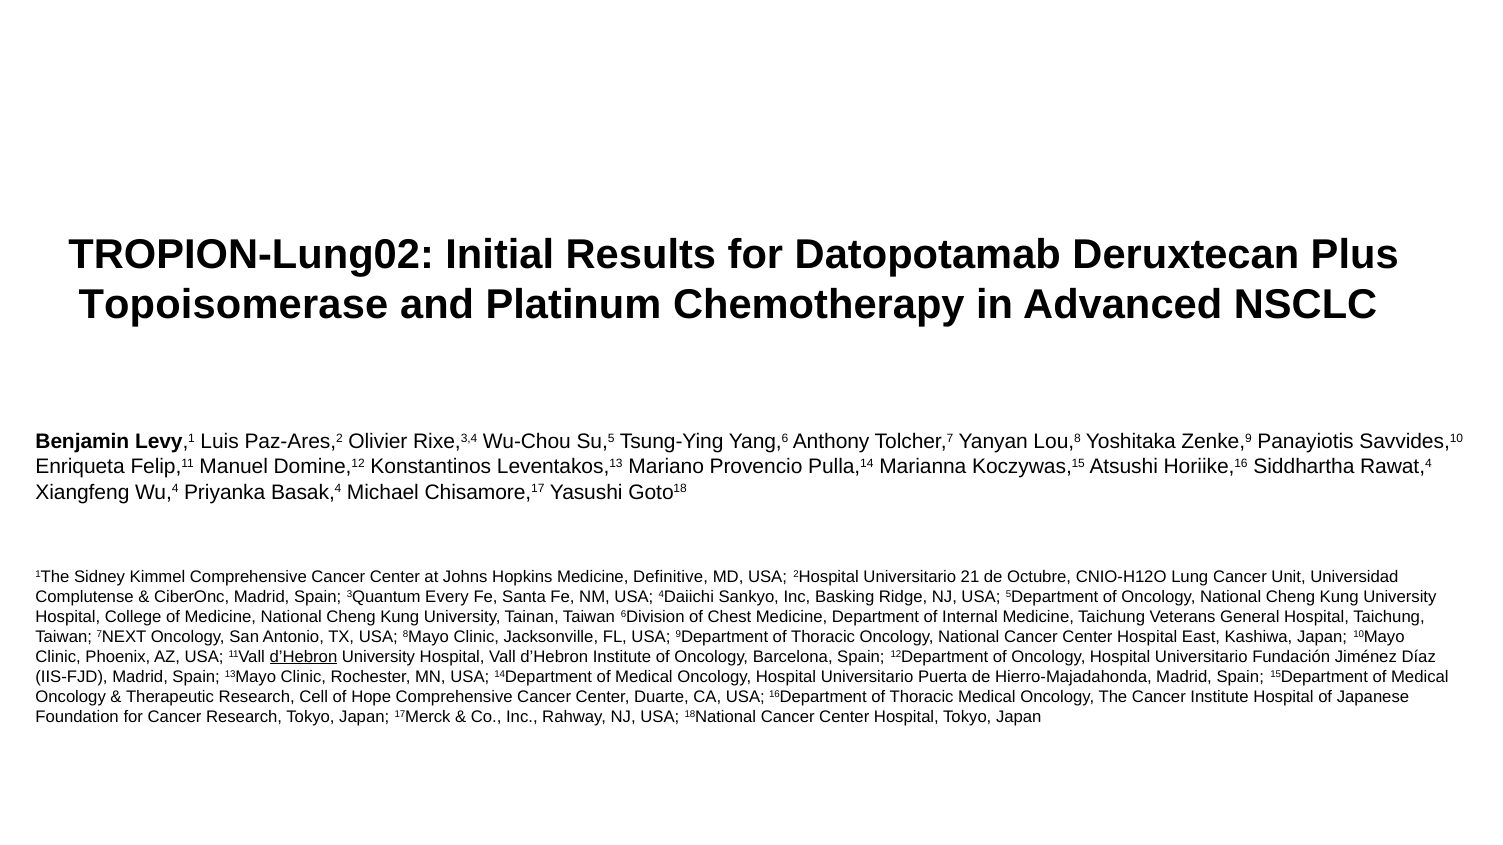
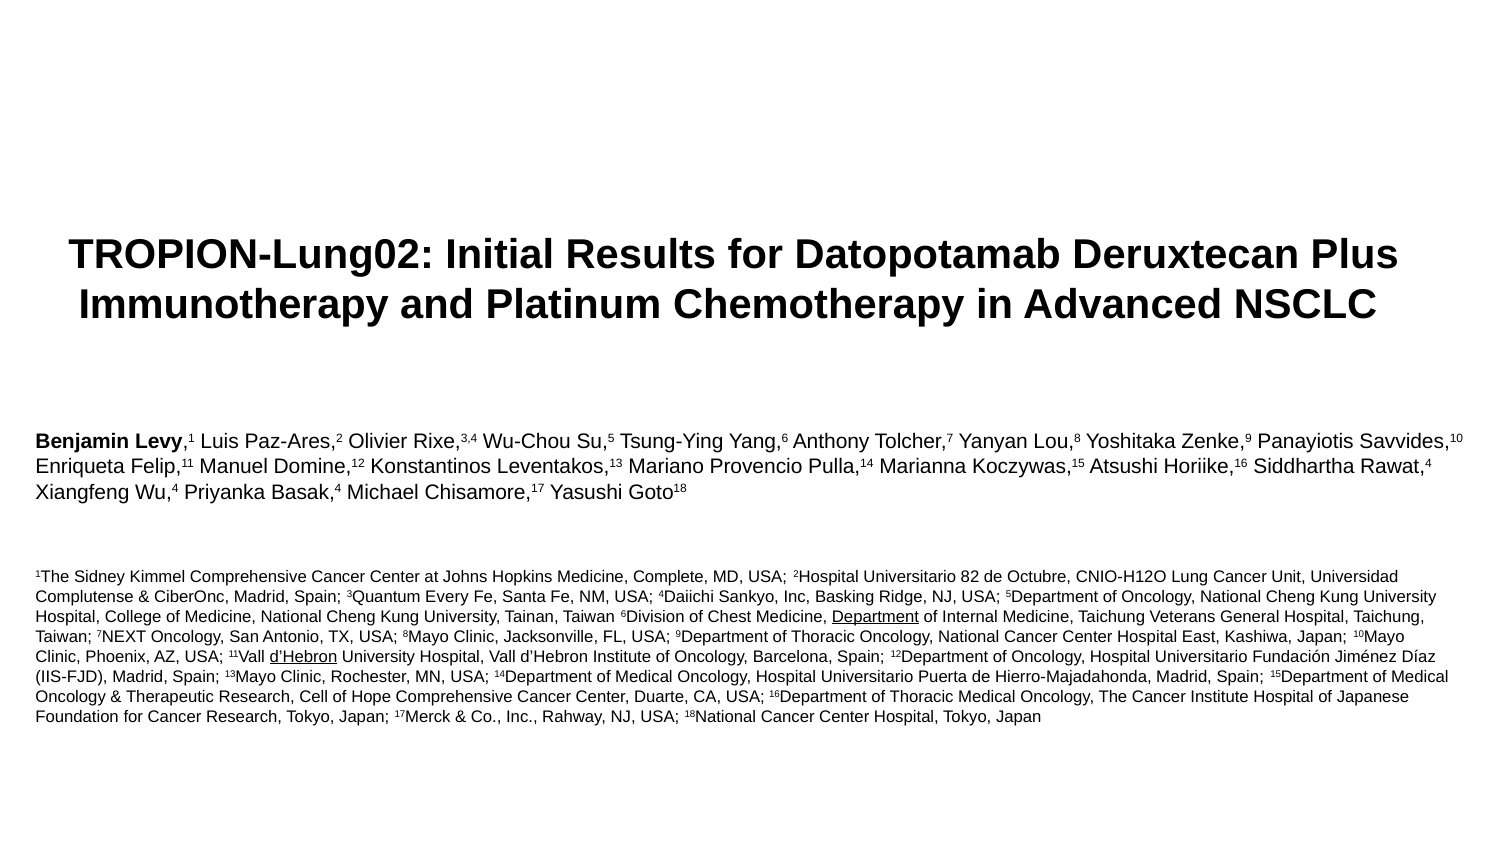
Topoisomerase: Topoisomerase -> Immunotherapy (234, 305)
Definitive: Definitive -> Complete (671, 577)
21: 21 -> 82 (970, 577)
Department underline: none -> present (876, 617)
